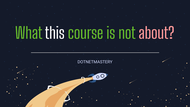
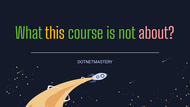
this colour: white -> yellow (55, 33)
